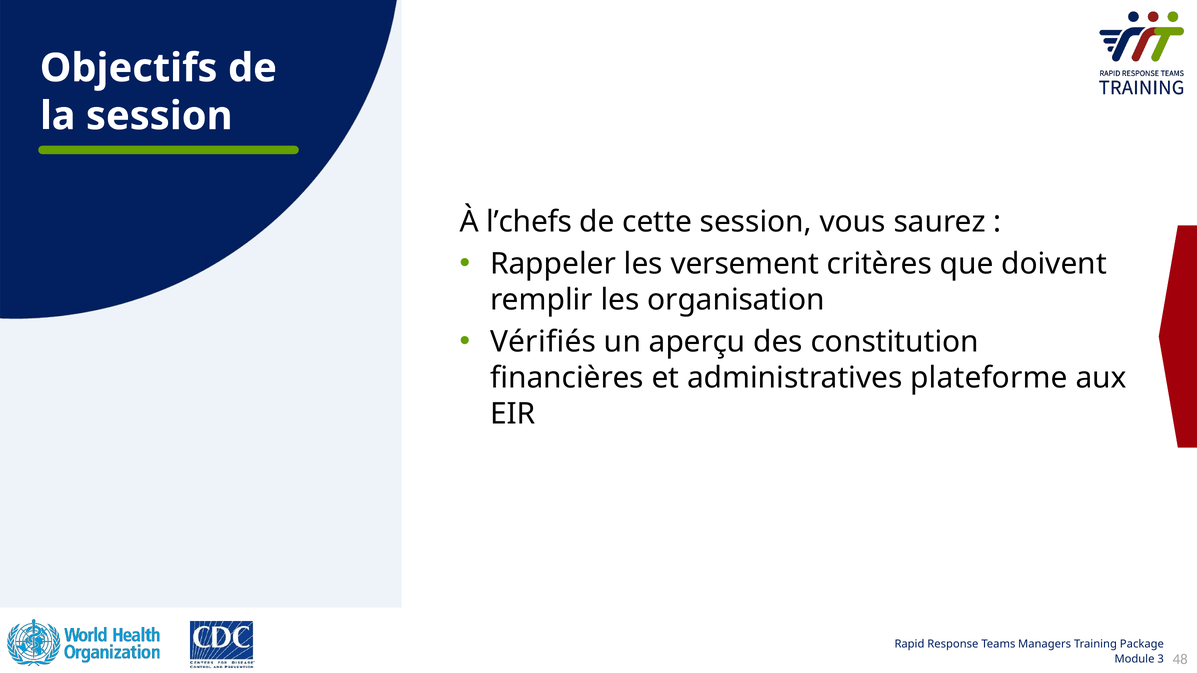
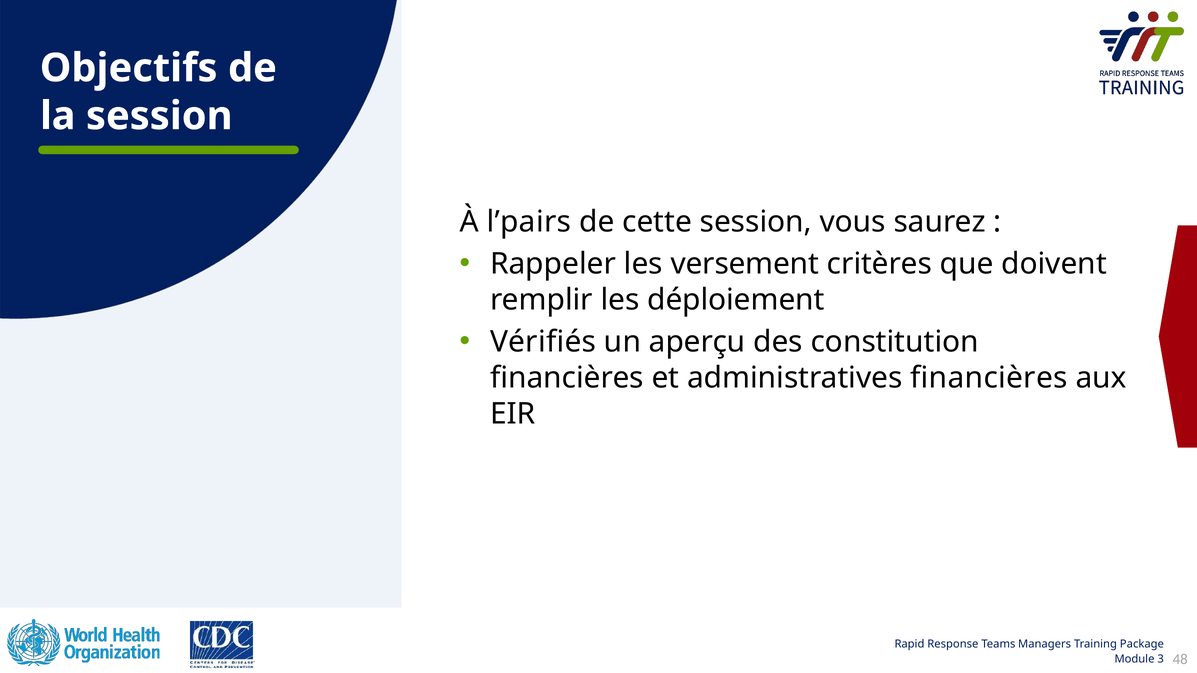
l’chefs: l’chefs -> l’pairs (529, 222)
organisation: organisation -> déploiement (736, 300)
administratives plateforme: plateforme -> financières (989, 378)
